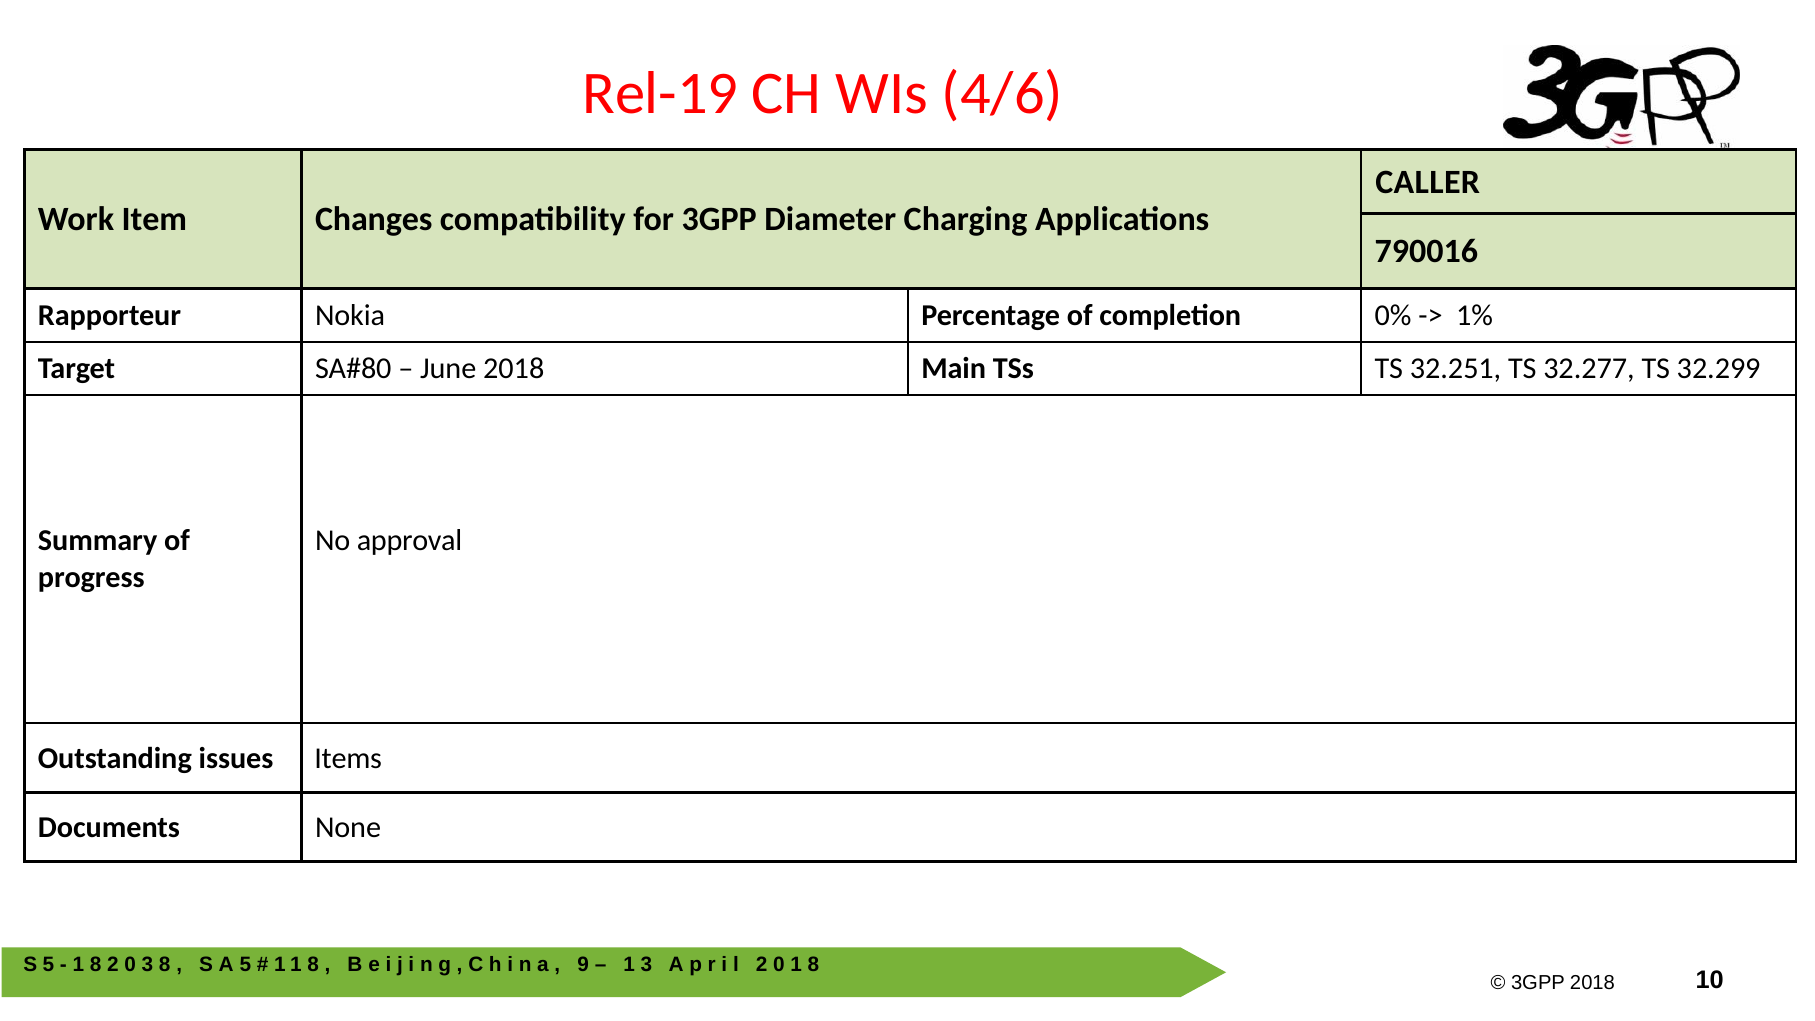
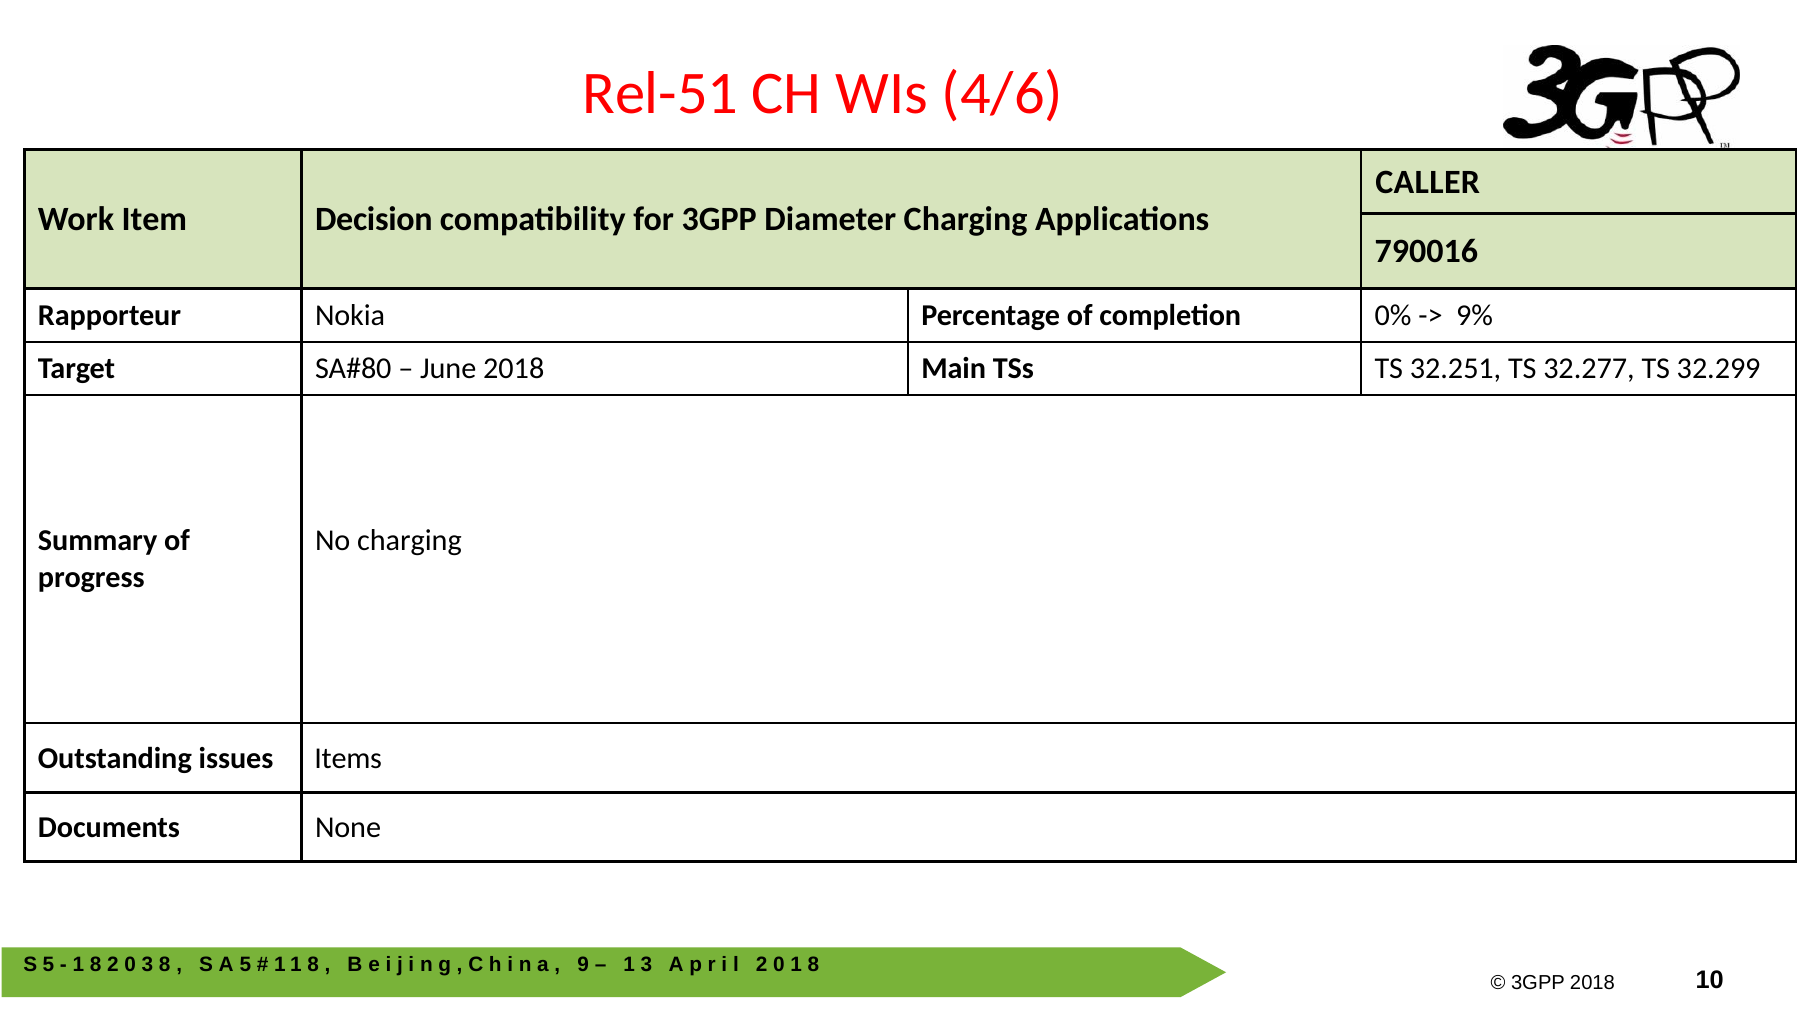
Rel-19: Rel-19 -> Rel-51 (660, 94)
Changes: Changes -> Decision (374, 220)
1%: 1% -> 9% (1475, 316)
No approval: approval -> charging (409, 541)
